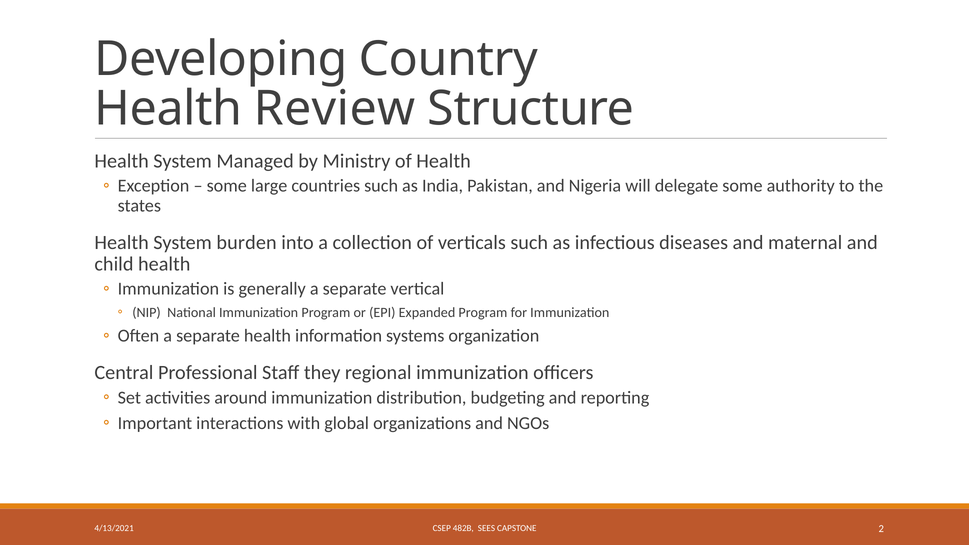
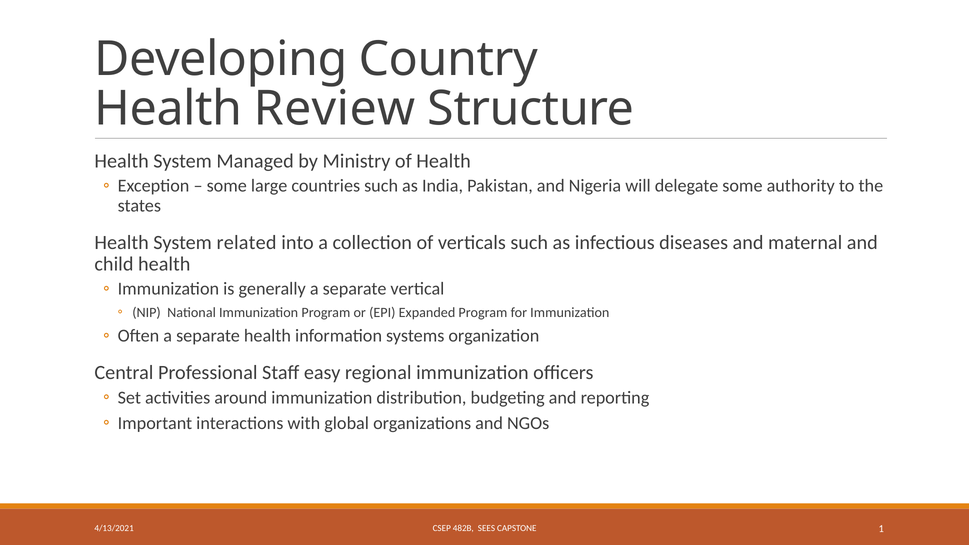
burden: burden -> related (247, 242)
they: they -> easy (322, 373)
2: 2 -> 1 (881, 529)
